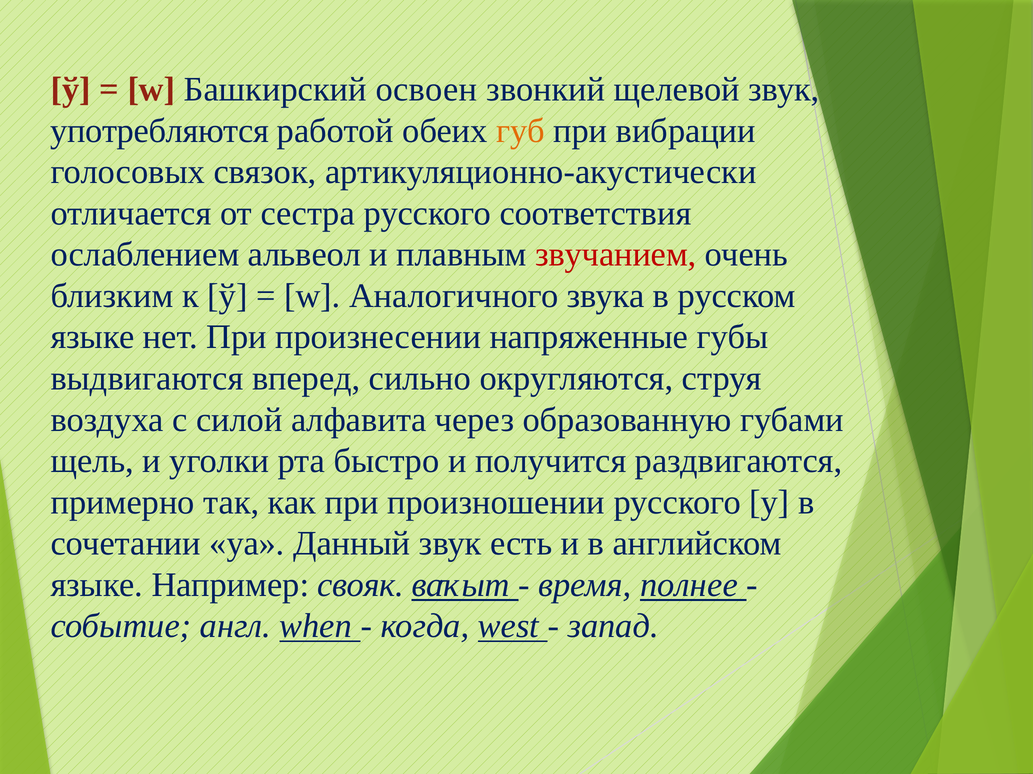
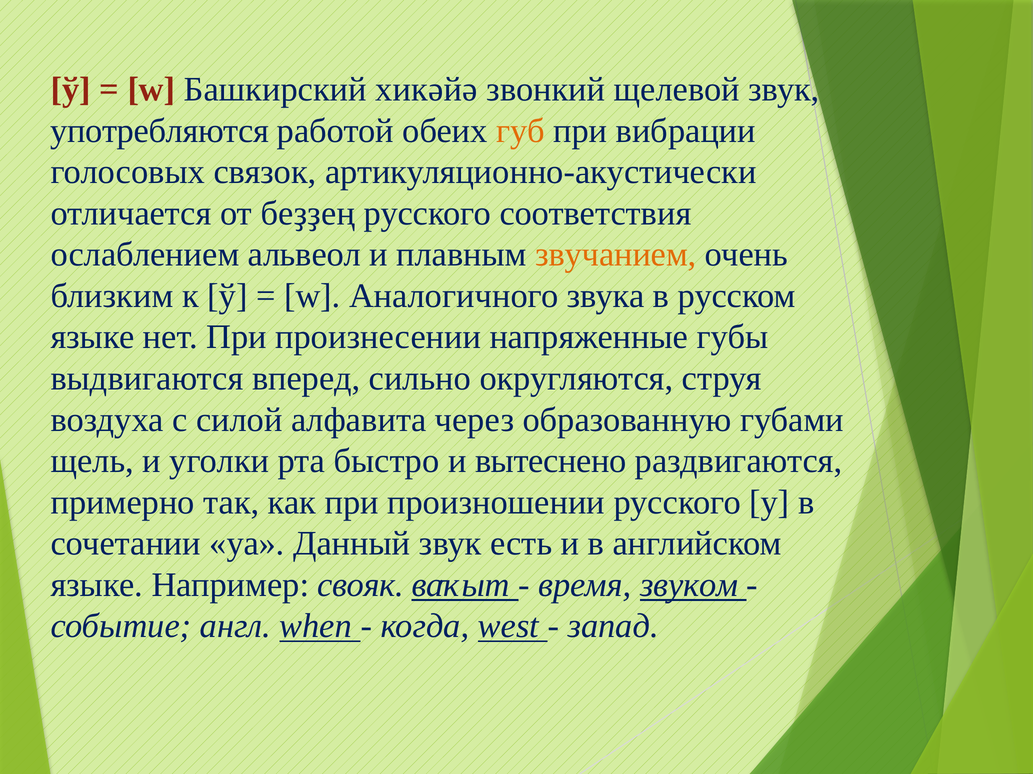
освоен: освоен -> хикәйә (426, 90)
сестра: сестра -> беҙҙең (308, 213)
звучанием colour: red -> orange (616, 255)
получится: получится -> вытеснено (551, 461)
полнее: полнее -> звуком (689, 585)
